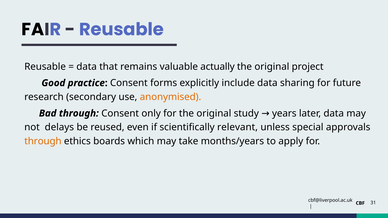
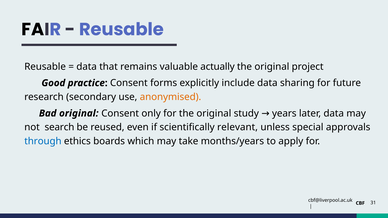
Bad through: through -> original (79, 113)
delays: delays -> search (59, 127)
through colour: orange -> blue (43, 141)
